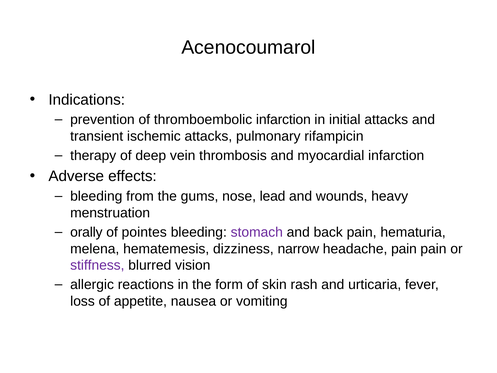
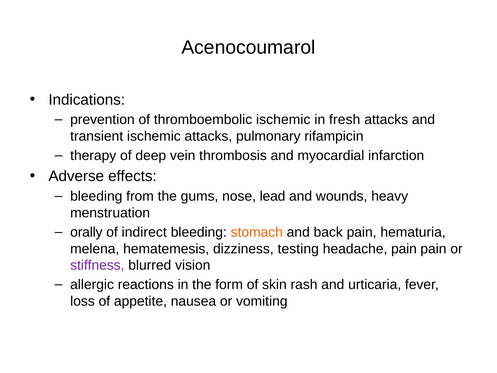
thromboembolic infarction: infarction -> ischemic (283, 120)
initial: initial -> fresh (345, 120)
pointes: pointes -> indirect (144, 232)
stomach colour: purple -> orange (257, 232)
narrow: narrow -> testing (298, 249)
